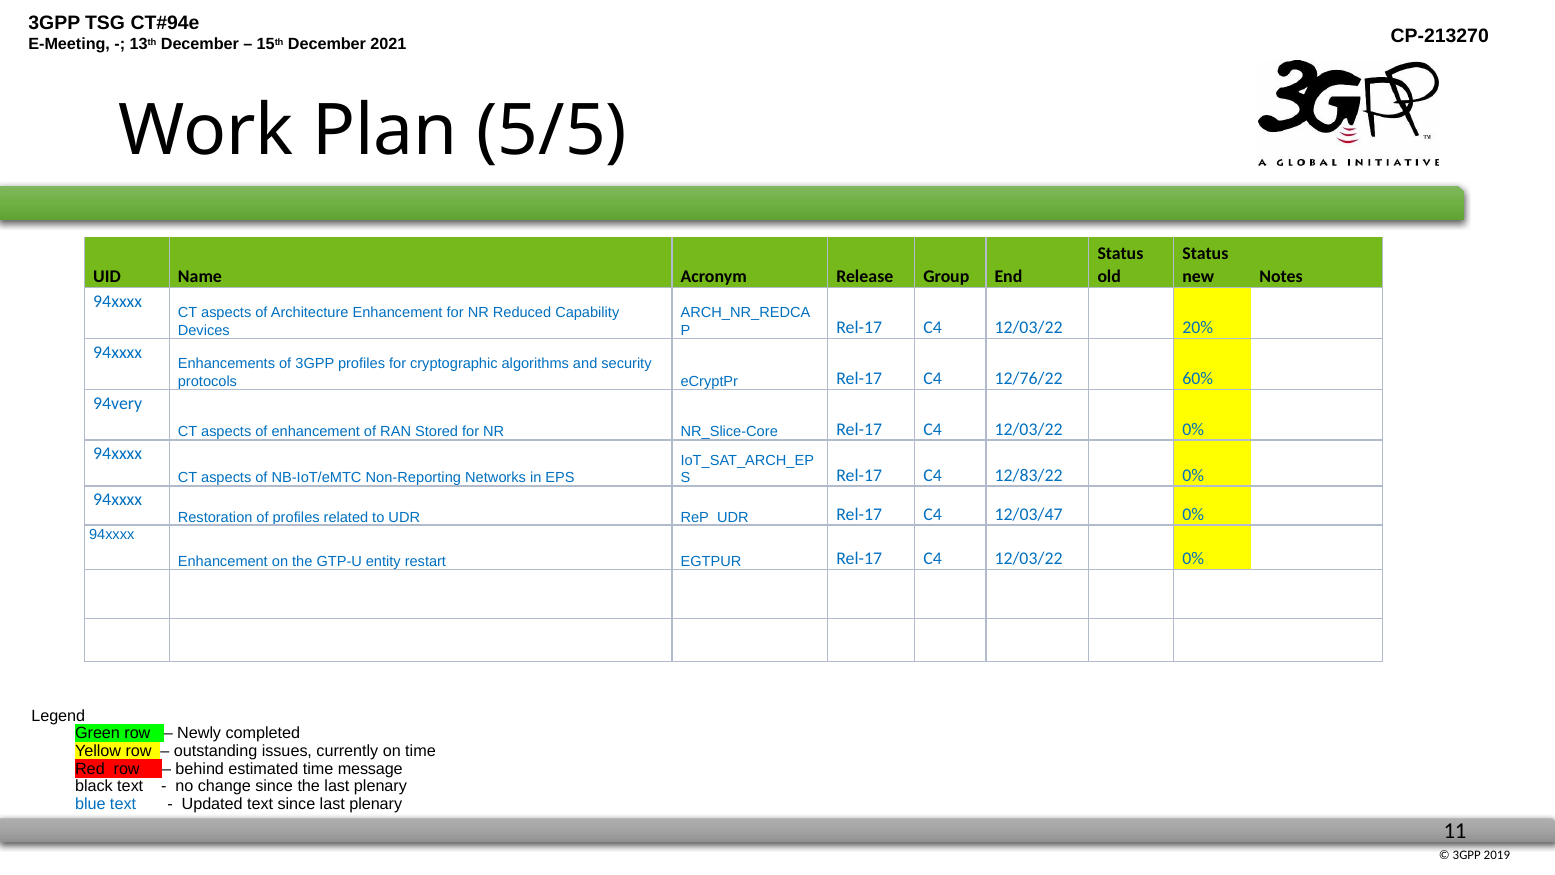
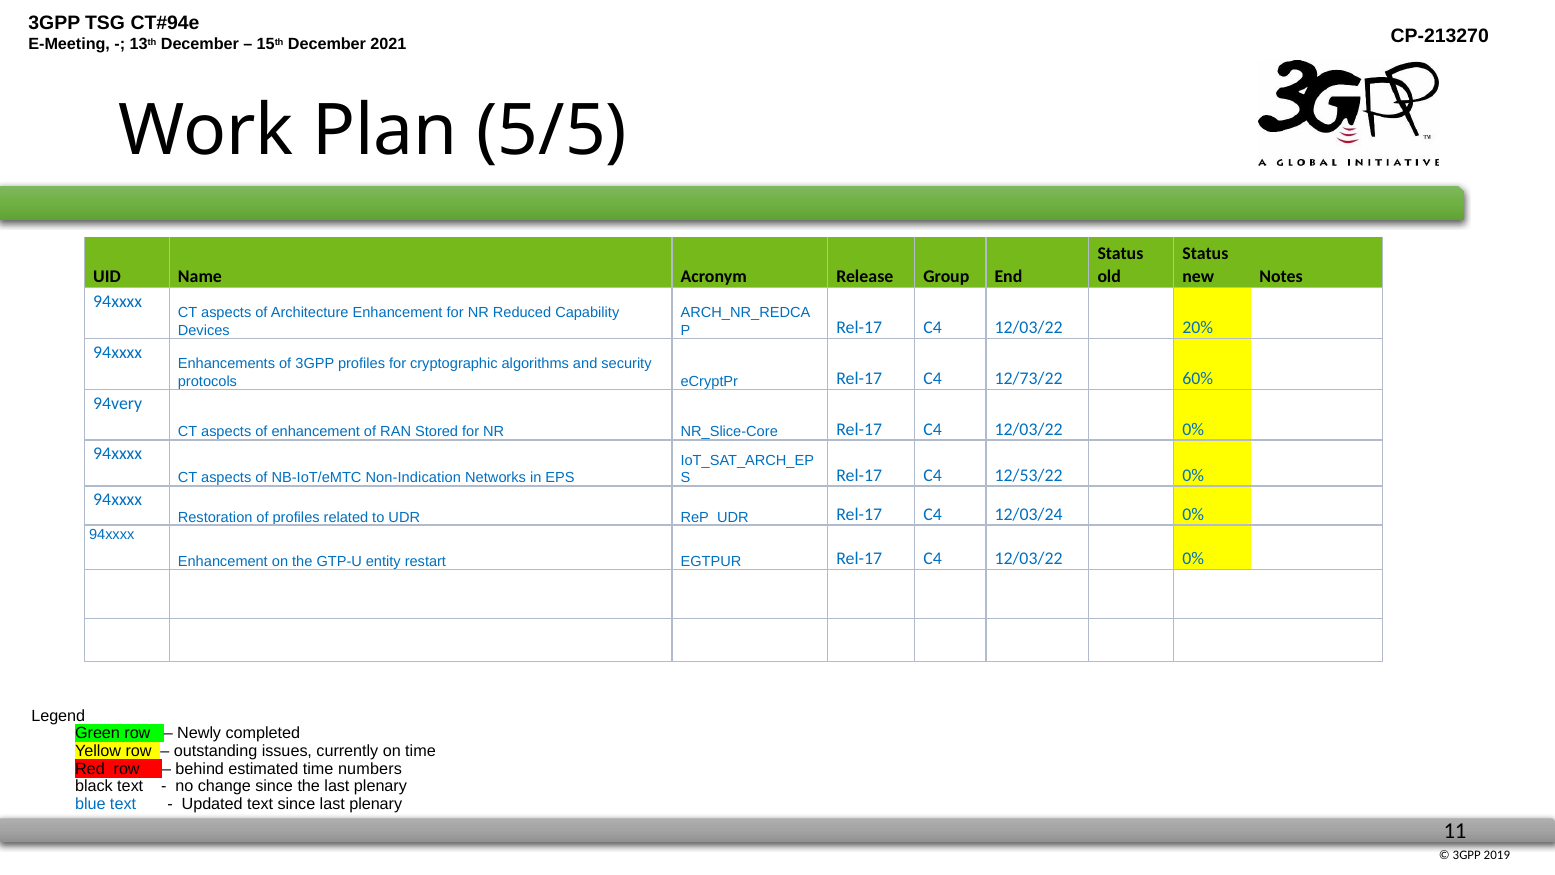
12/76/22: 12/76/22 -> 12/73/22 (1029, 378)
Non-Reporting: Non-Reporting -> Non-Indication (413, 478)
12/83/22: 12/83/22 -> 12/53/22 (1029, 475)
12/03/47: 12/03/47 -> 12/03/24 (1029, 514)
message: message -> numbers (370, 768)
